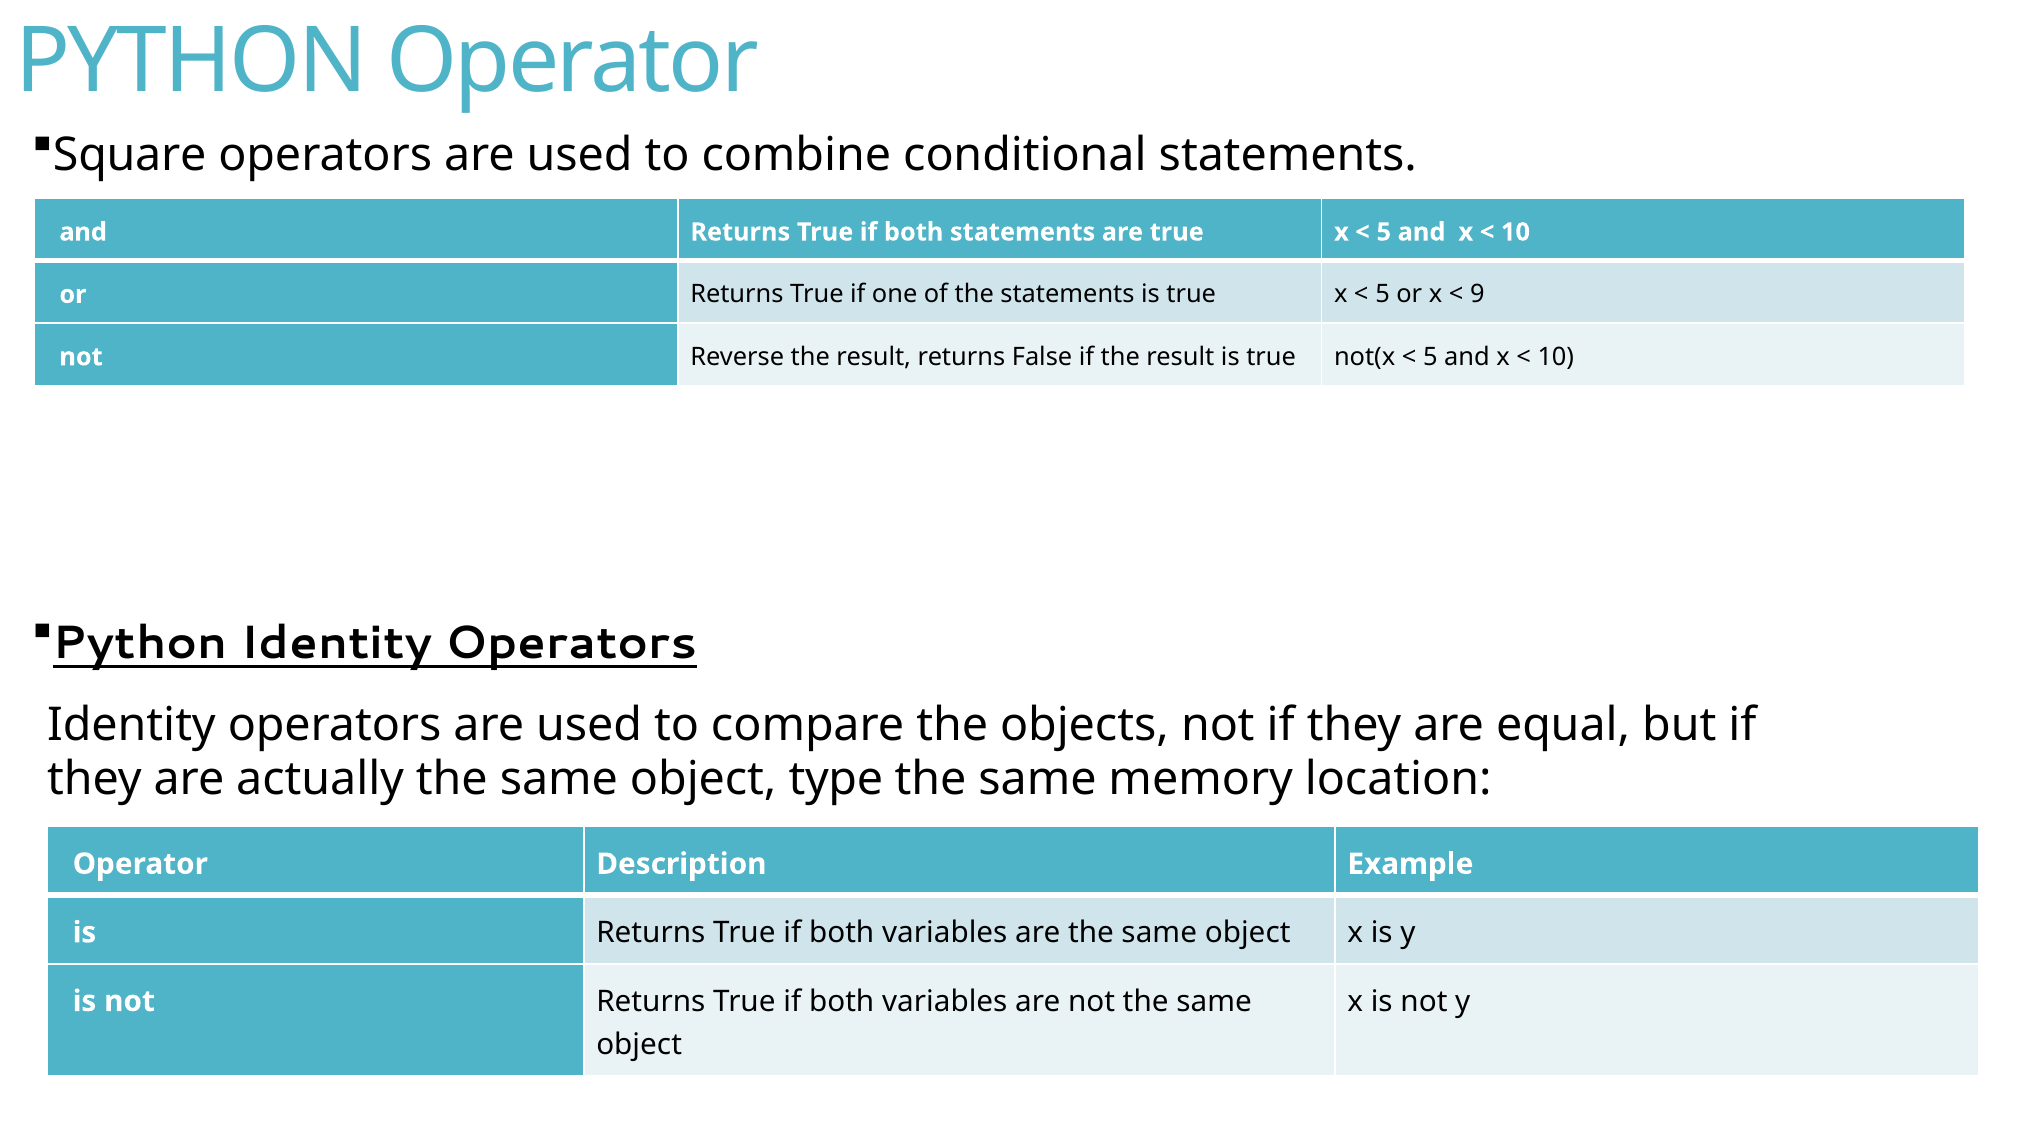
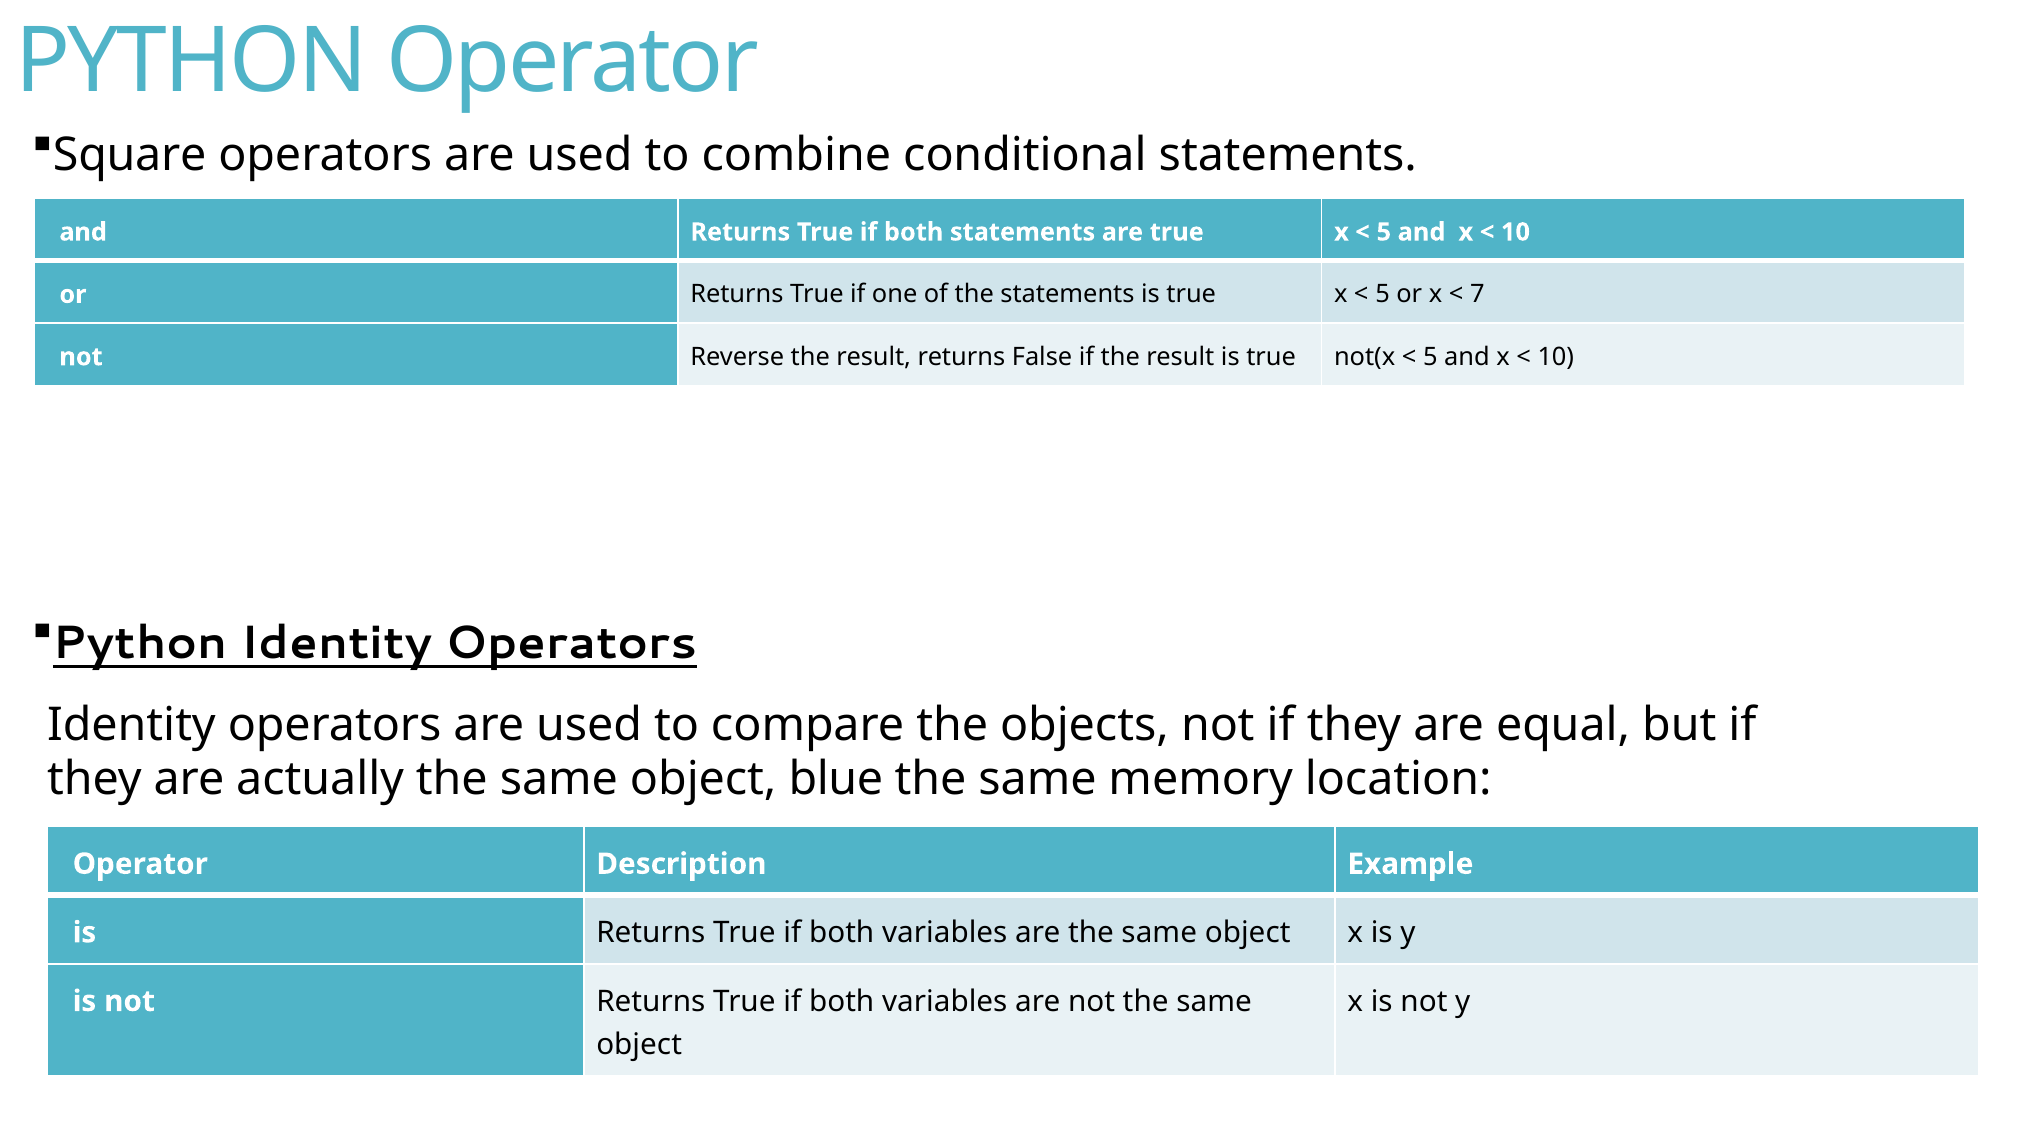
9: 9 -> 7 (1477, 295)
type: type -> blue (836, 779)
